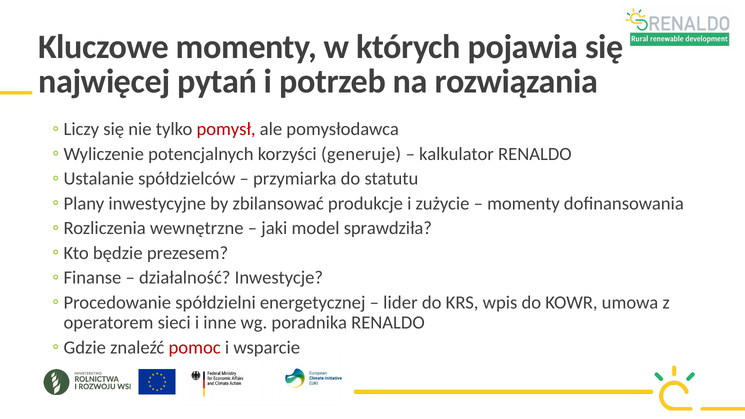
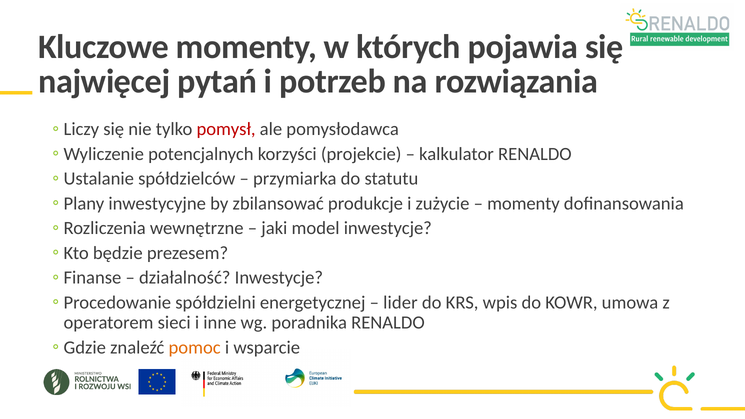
generuje: generuje -> projekcie (361, 154)
model sprawdziła: sprawdziła -> inwestycje (388, 228)
pomoc colour: red -> orange (195, 347)
